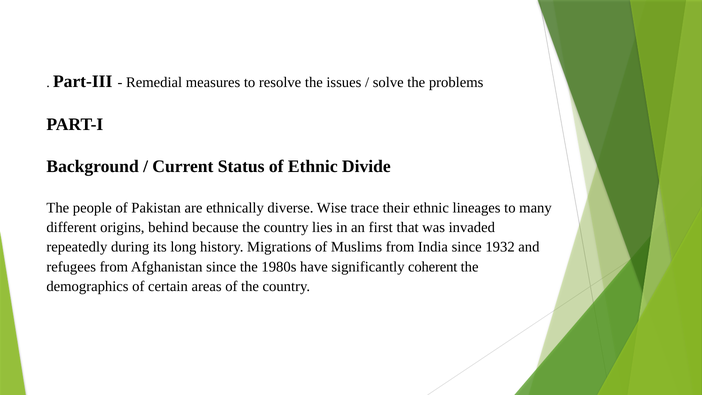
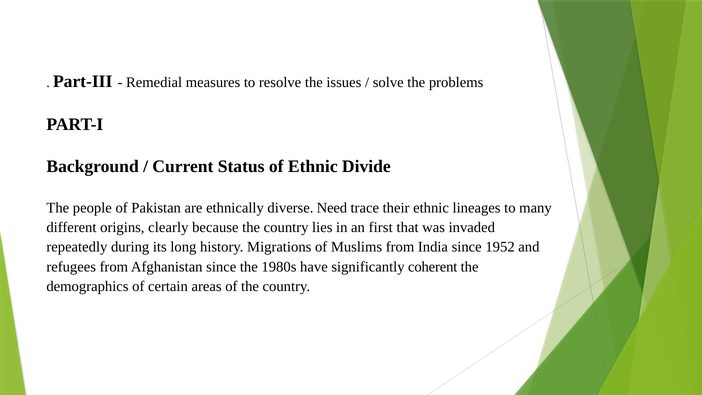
Wise: Wise -> Need (332, 208)
behind: behind -> clearly (168, 227)
1932: 1932 -> 1952 (500, 247)
